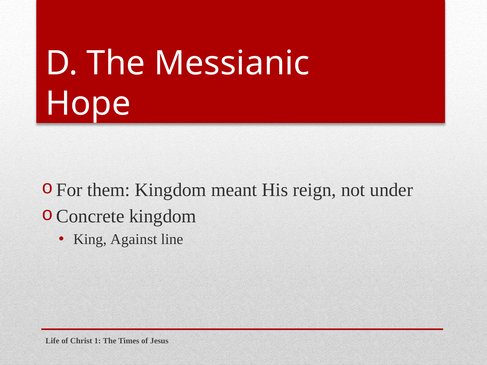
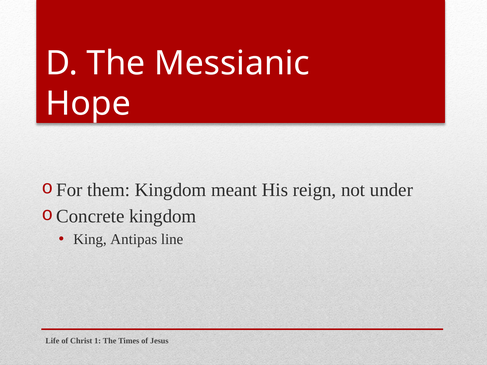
Against: Against -> Antipas (134, 239)
